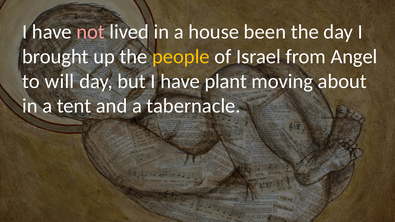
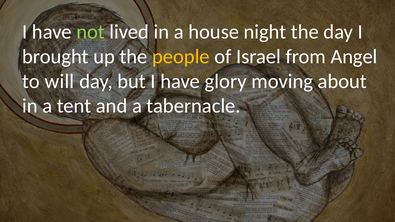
not colour: pink -> light green (91, 32)
been: been -> night (265, 32)
plant: plant -> glory (226, 81)
